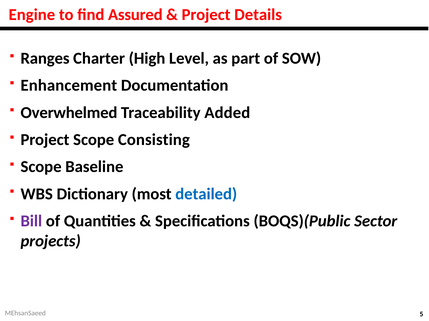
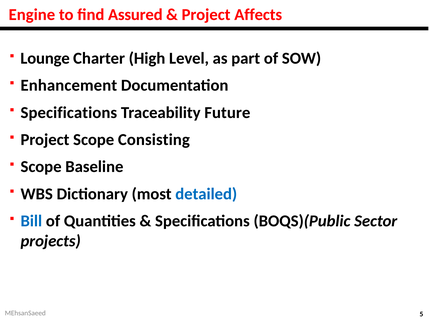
Details: Details -> Affects (258, 15)
Ranges: Ranges -> Lounge (45, 58)
Overwhelmed: Overwhelmed -> Specifications (69, 113)
Added: Added -> Future (227, 113)
Bill colour: purple -> blue (31, 222)
